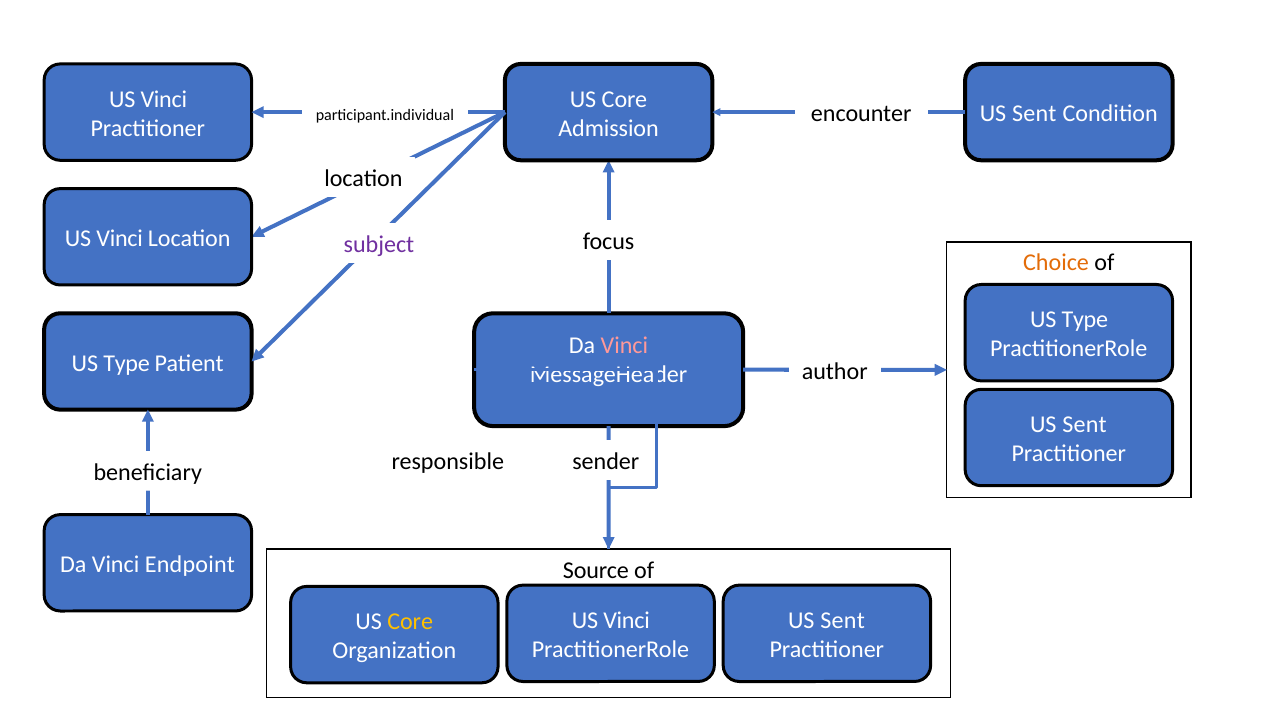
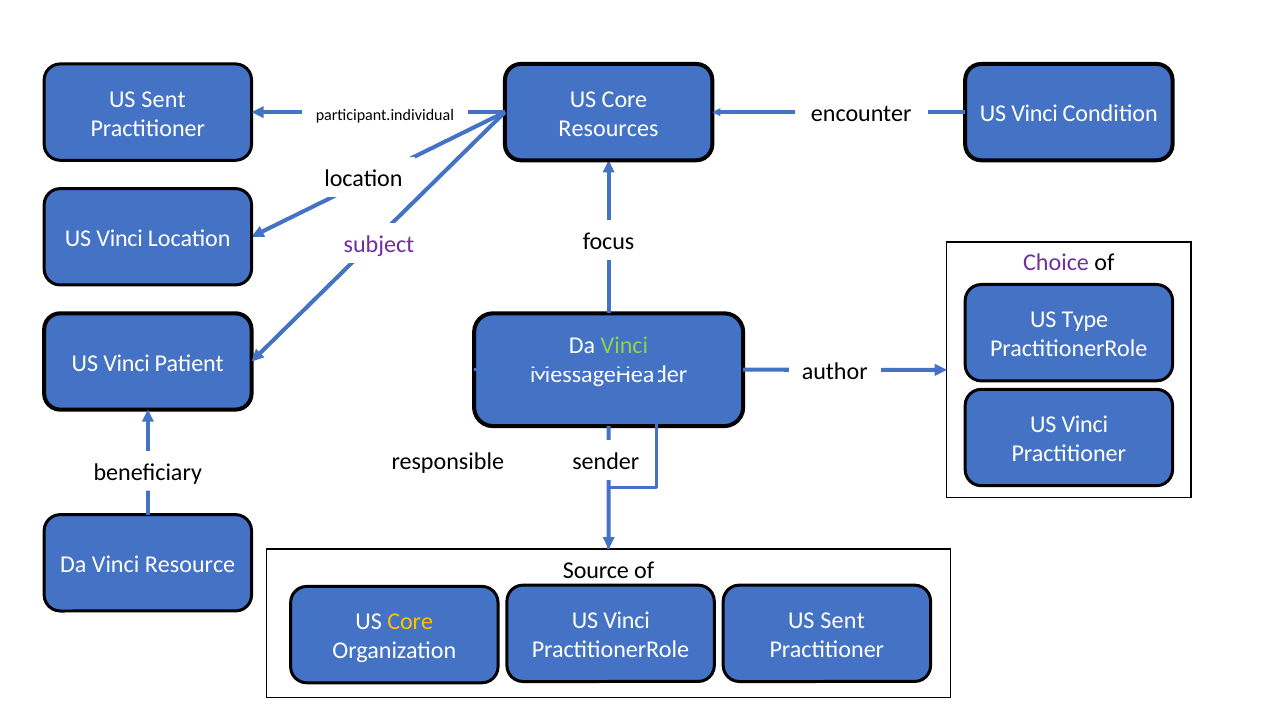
Vinci: Vinci -> Sent (164, 99)
Sent: Sent -> Vinci (1035, 114)
Admission: Admission -> Resources (608, 128)
Choice colour: orange -> purple (1056, 263)
Vinci colour: pink -> light green (624, 346)
Type: Type -> Vinci (127, 363)
Sent: Sent -> Vinci (1085, 425)
Endpoint: Endpoint -> Resource (190, 564)
